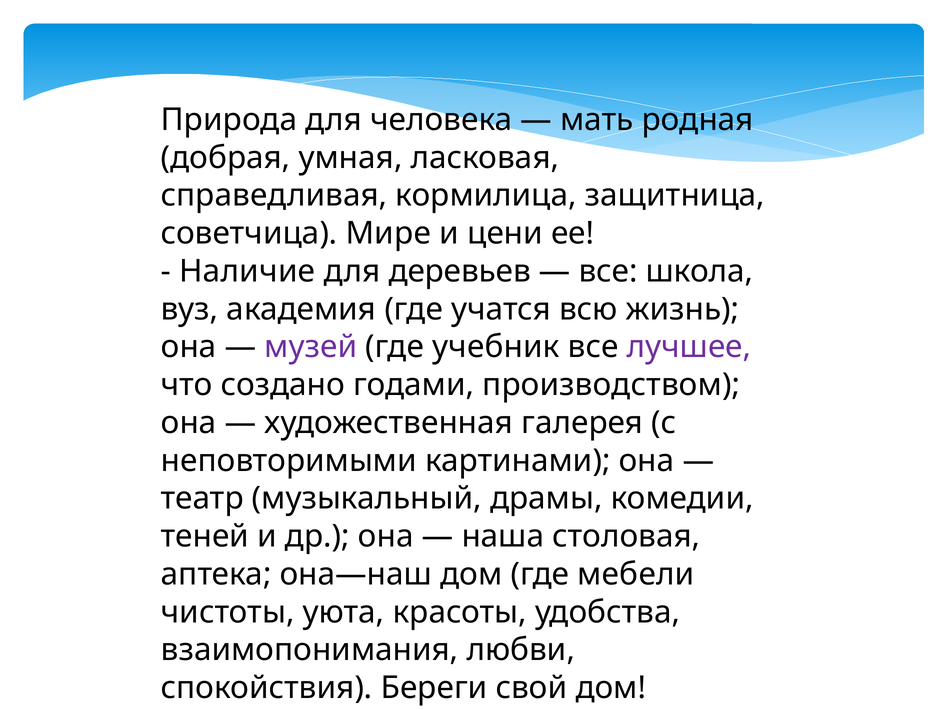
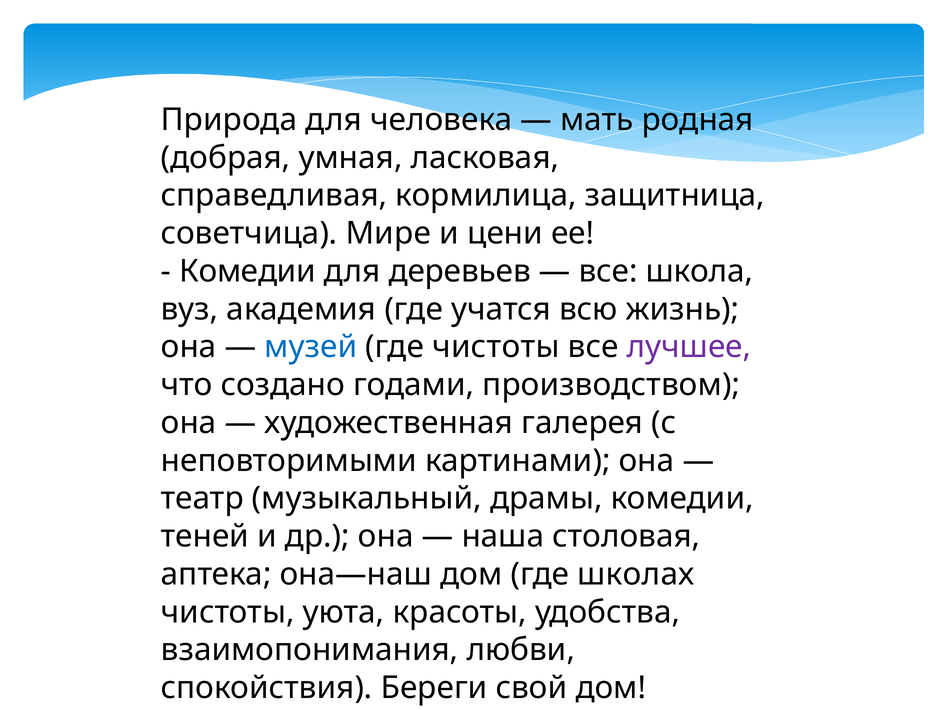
Наличие: Наличие -> Комедии (248, 271)
музей colour: purple -> blue (311, 347)
где учебник: учебник -> чистоты (496, 347)
мебели: мебели -> школах (636, 574)
